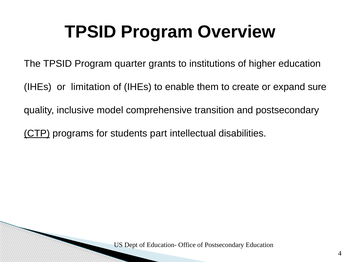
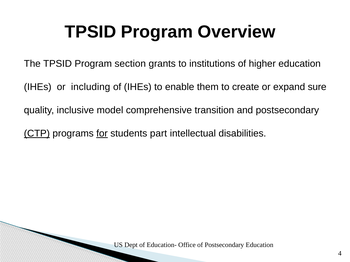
quarter: quarter -> section (130, 64)
limitation: limitation -> including (91, 87)
for underline: none -> present (102, 134)
